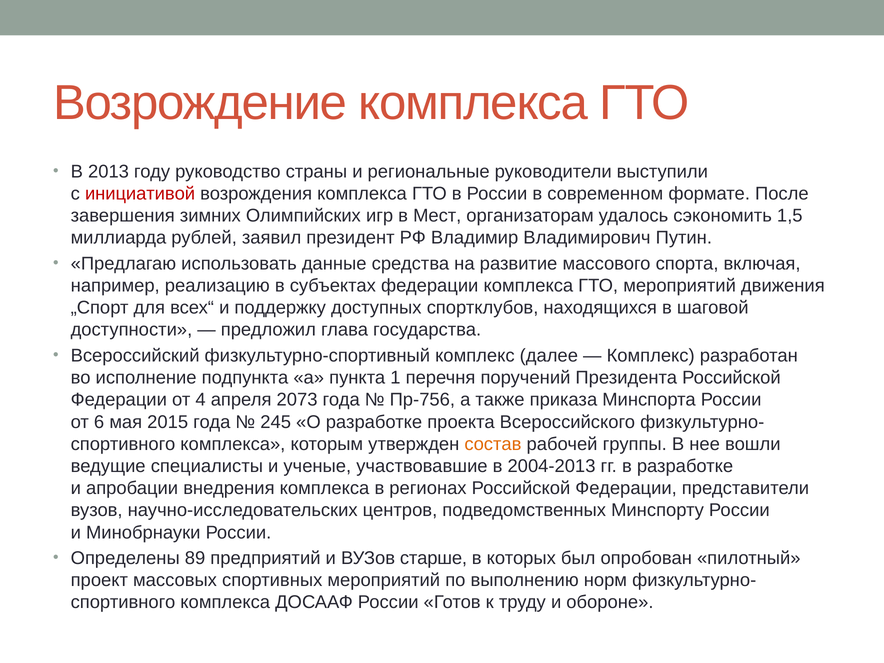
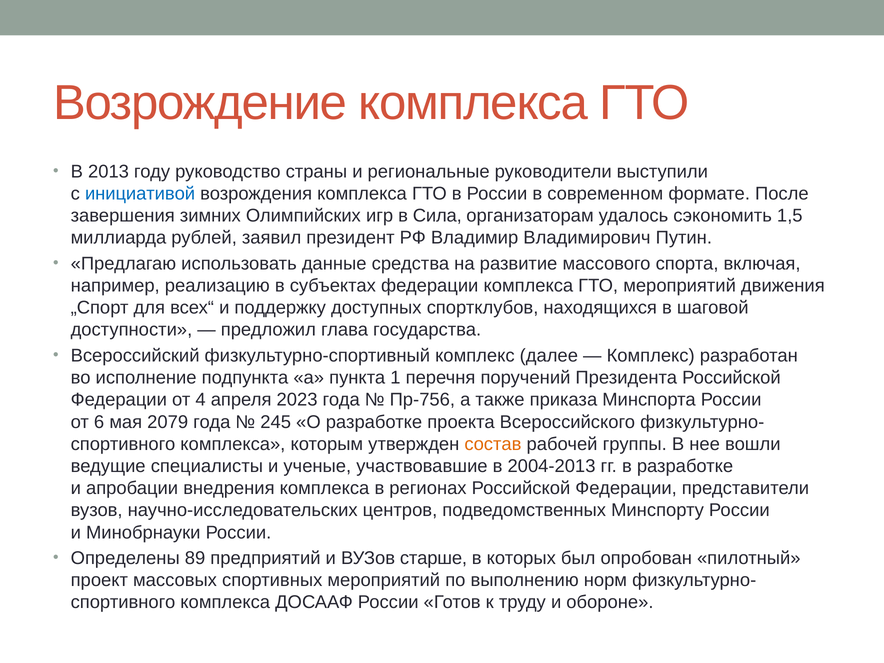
инициативой colour: red -> blue (140, 194)
Мест: Мест -> Сила (437, 216)
2073: 2073 -> 2023 (297, 400)
2015: 2015 -> 2079 (168, 422)
